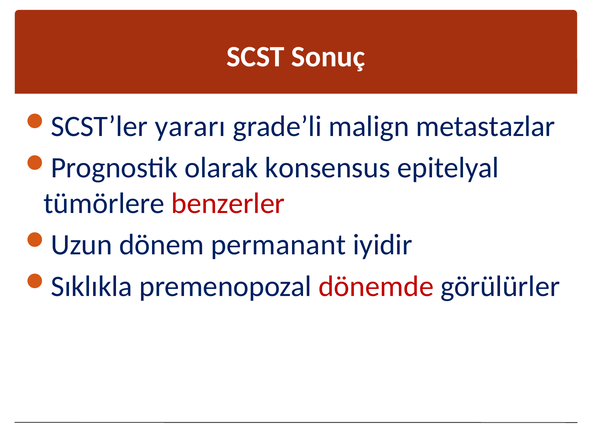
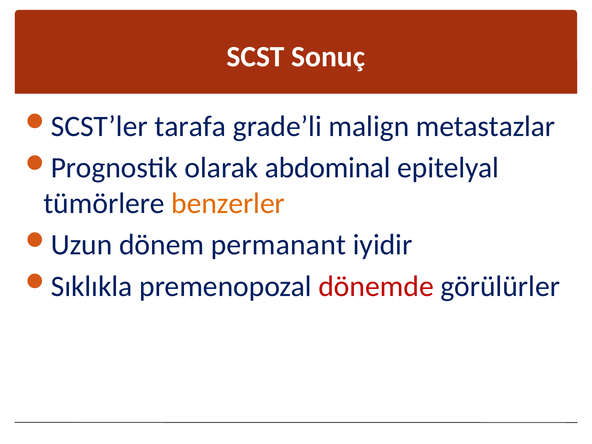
yararı: yararı -> tarafa (190, 126)
konsensus: konsensus -> abdominal (328, 168)
benzerler colour: red -> orange (228, 203)
